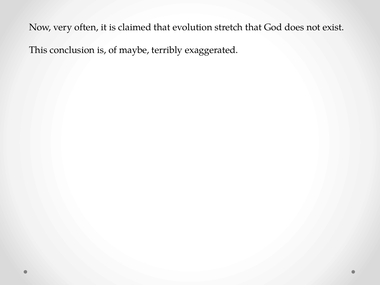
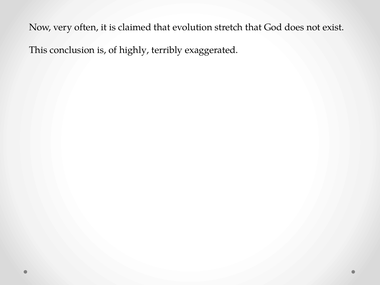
maybe: maybe -> highly (134, 50)
